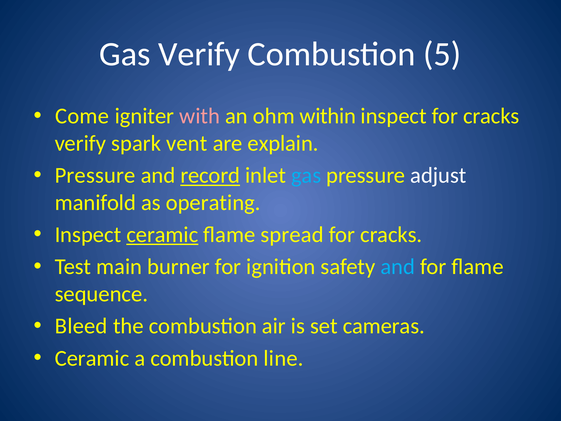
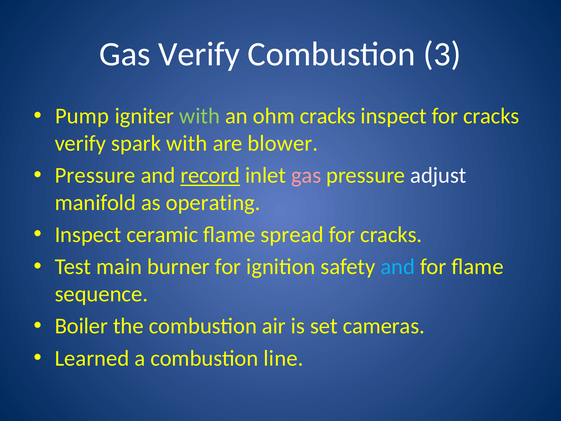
5: 5 -> 3 (442, 54)
Come: Come -> Pump (82, 116)
with colour: pink -> light green (200, 116)
ohm within: within -> cracks (328, 116)
spark vent: vent -> with (187, 143)
explain: explain -> blower (283, 143)
gas colour: light blue -> pink (306, 175)
ceramic underline: present -> none (162, 235)
Bleed: Bleed -> Boiler (81, 326)
Ceramic: Ceramic -> Learned (92, 358)
